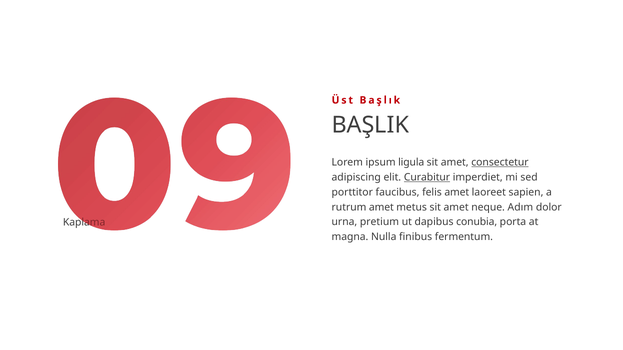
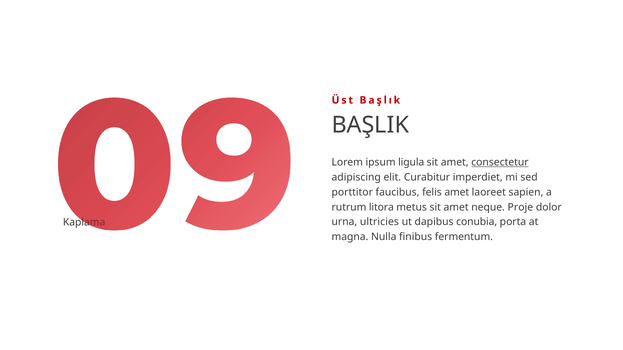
Curabitur underline: present -> none (427, 178)
rutrum amet: amet -> litora (381, 207)
Adım: Adım -> Proje (520, 207)
pretium: pretium -> ultricies (379, 222)
